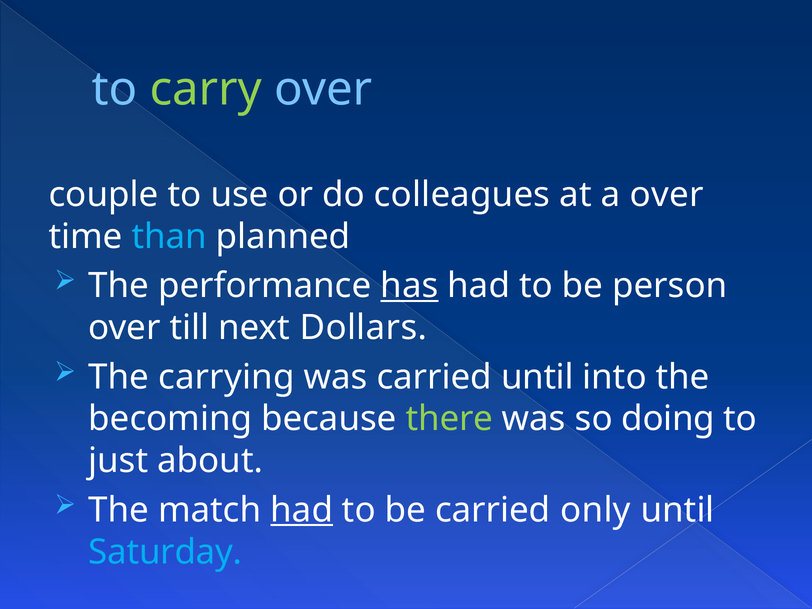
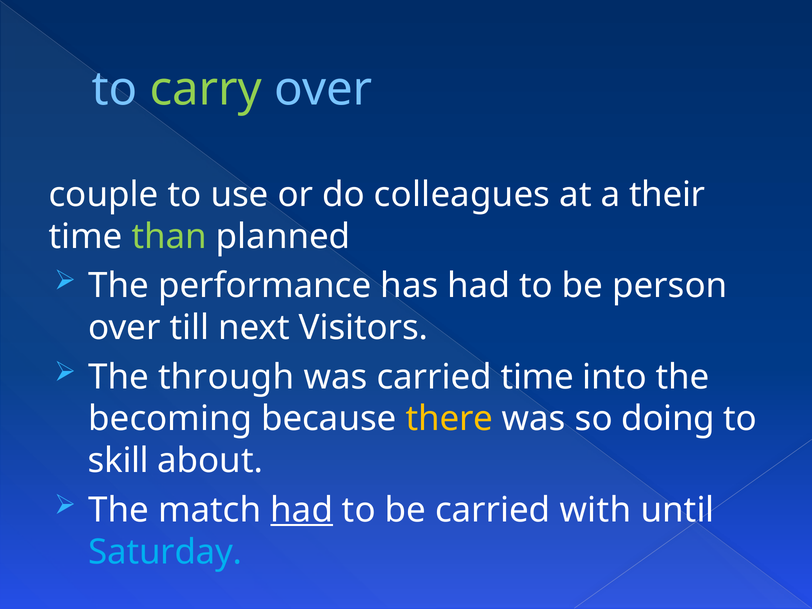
a over: over -> their (667, 195)
than colour: light blue -> light green (169, 237)
has underline: present -> none (409, 286)
Dollars: Dollars -> Visitors (364, 328)
carrying: carrying -> through (226, 377)
carried until: until -> time (537, 377)
there colour: light green -> yellow (449, 419)
just: just -> skill (118, 461)
only: only -> with (595, 510)
